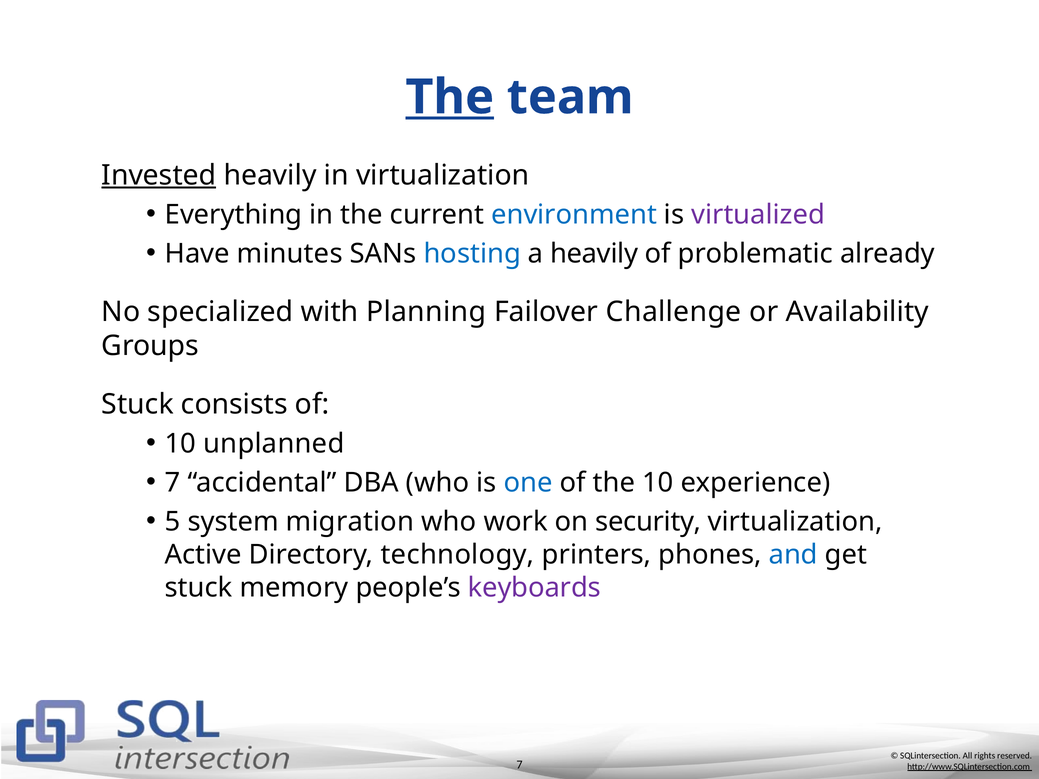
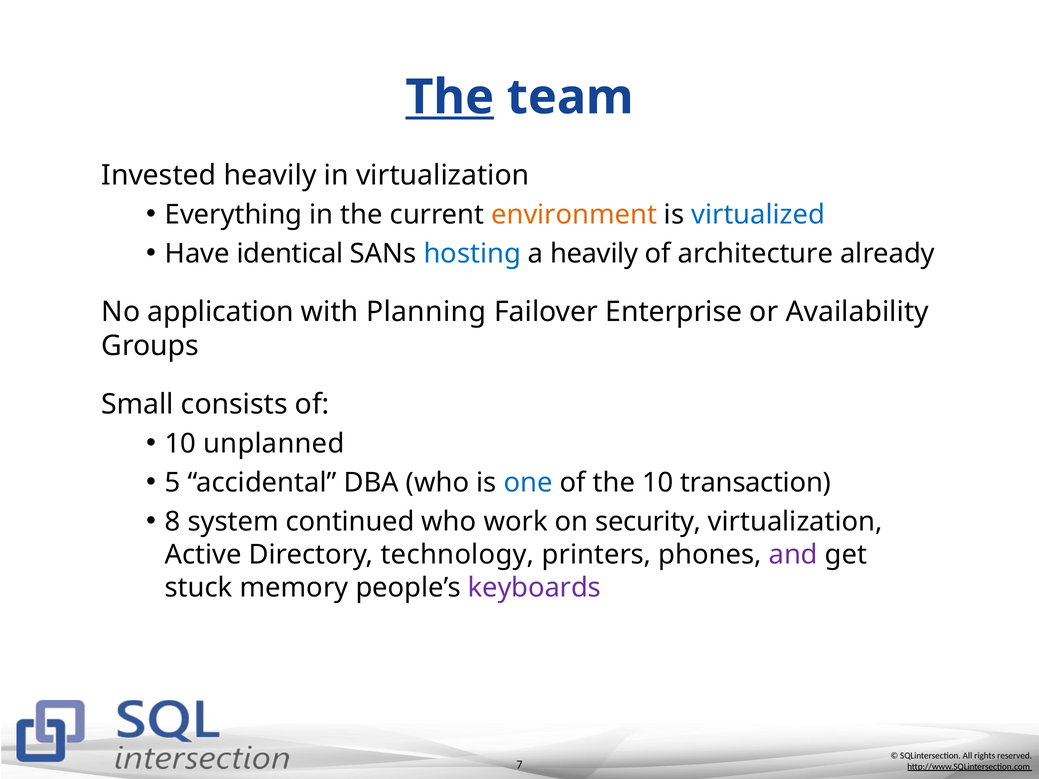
Invested underline: present -> none (159, 175)
environment colour: blue -> orange (574, 215)
virtualized colour: purple -> blue (758, 215)
minutes: minutes -> identical (290, 254)
problematic: problematic -> architecture (755, 254)
specialized: specialized -> application (221, 312)
Challenge: Challenge -> Enterprise (674, 312)
Stuck: Stuck -> Small (138, 404)
7: 7 -> 5 (173, 483)
experience: experience -> transaction (756, 483)
5: 5 -> 8 (173, 522)
migration: migration -> continued (350, 522)
and colour: blue -> purple (793, 555)
